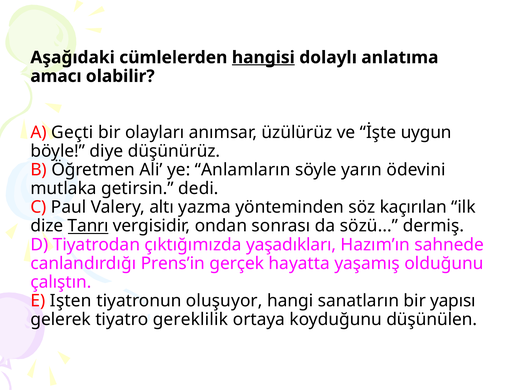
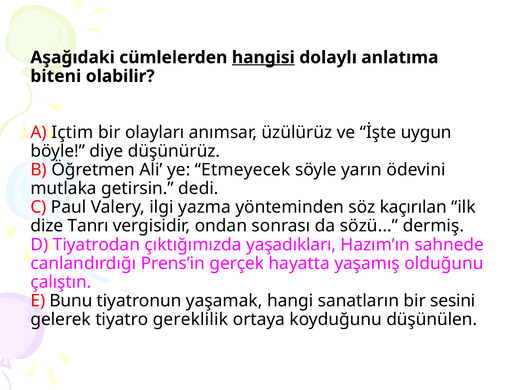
amacı: amacı -> biteni (56, 76)
Geçti: Geçti -> Içtim (72, 132)
Anlamların: Anlamların -> Etmeyecek (243, 170)
altı: altı -> ilgi (162, 207)
Tanrı underline: present -> none (88, 226)
Işten: Işten -> Bunu (71, 301)
oluşuyor: oluşuyor -> yaşamak (224, 301)
yapısı: yapısı -> sesini (453, 301)
